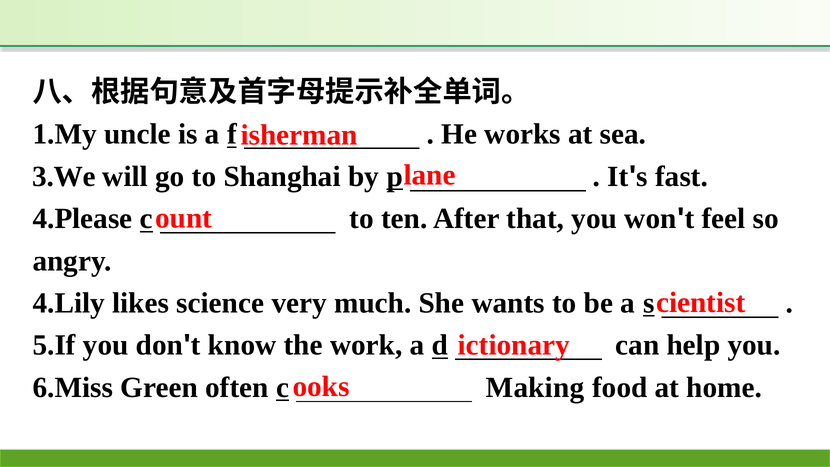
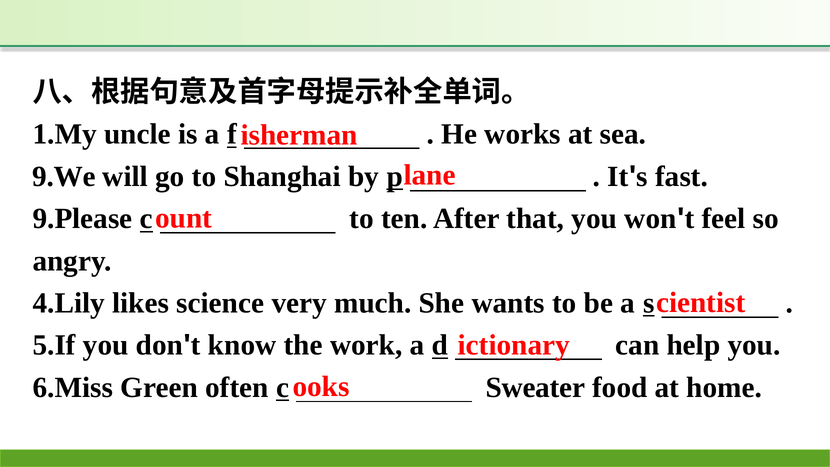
3.We: 3.We -> 9.We (64, 176)
4.Please: 4.Please -> 9.Please (83, 219)
Making: Making -> Sweater (535, 387)
